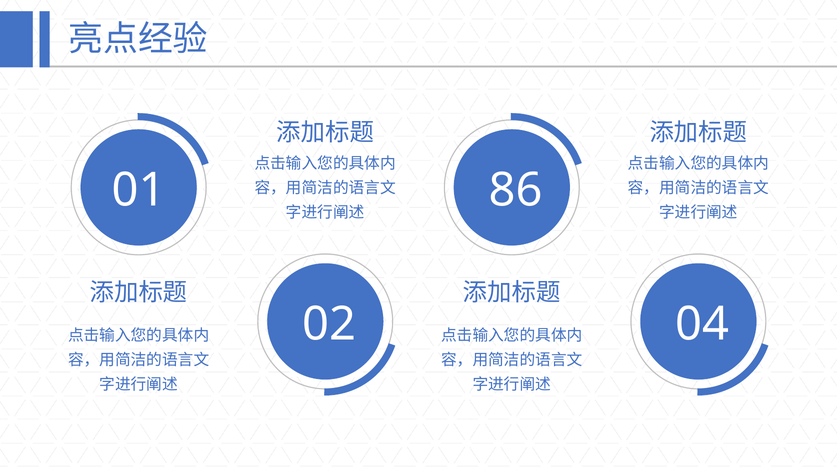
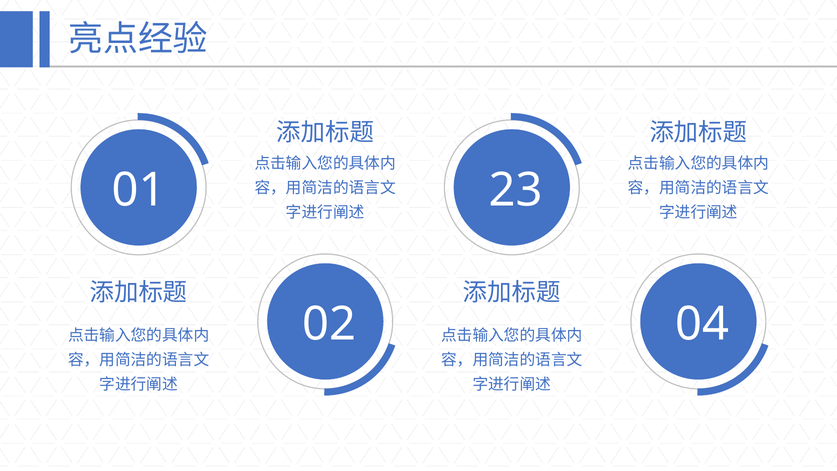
86: 86 -> 23 (516, 190)
